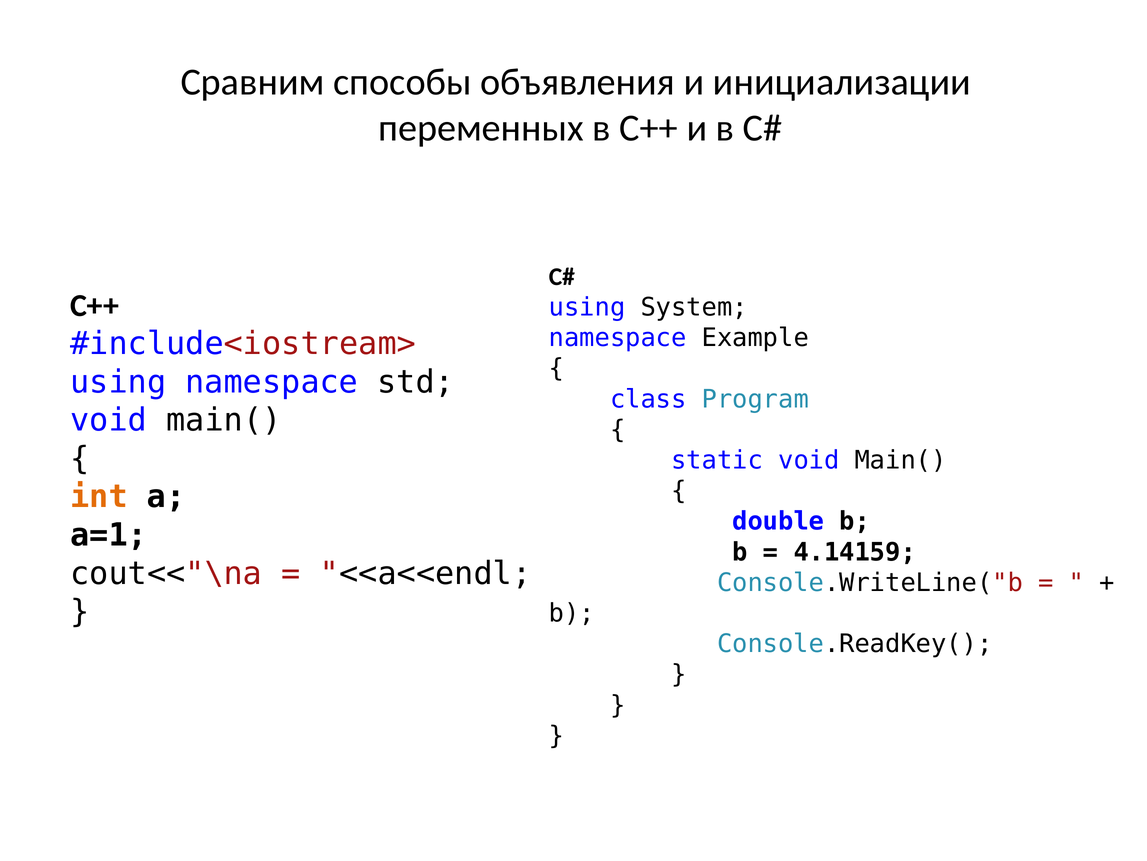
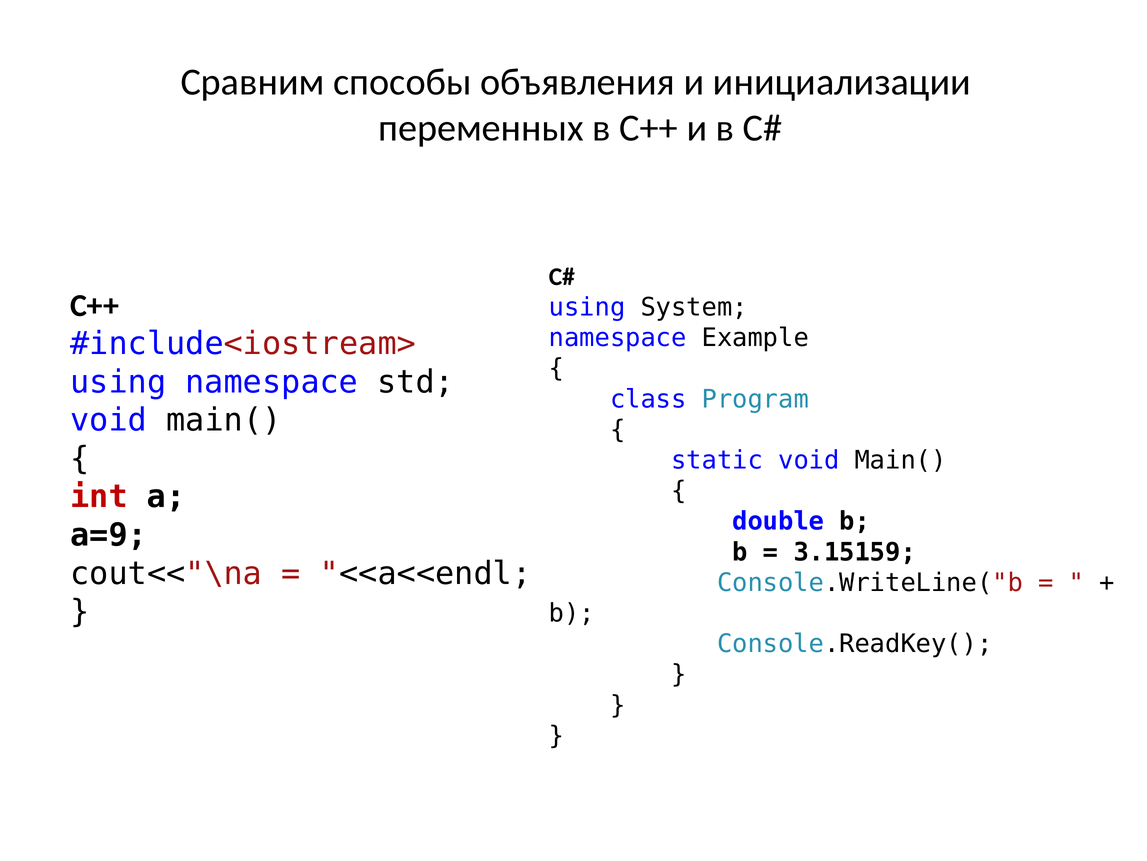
int colour: orange -> red (99, 497)
a=1: a=1 -> a=9 (109, 535)
4.14159: 4.14159 -> 3.15159 (855, 552)
